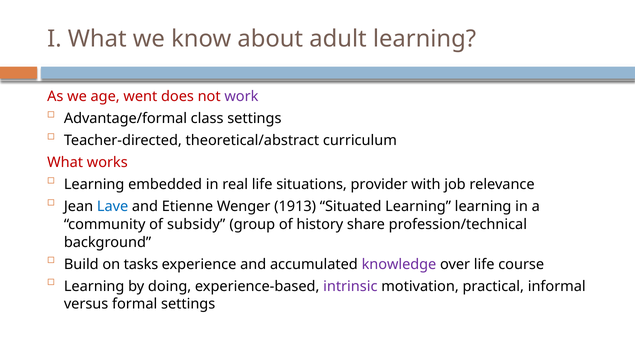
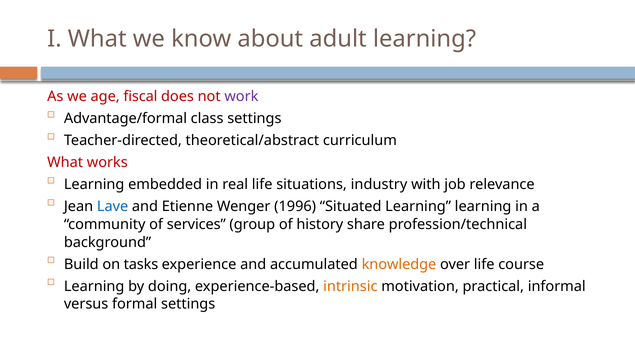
went: went -> fiscal (140, 96)
provider: provider -> industry (379, 185)
1913: 1913 -> 1996 (295, 207)
subsidy: subsidy -> services (196, 224)
knowledge colour: purple -> orange (399, 264)
intrinsic colour: purple -> orange (350, 286)
